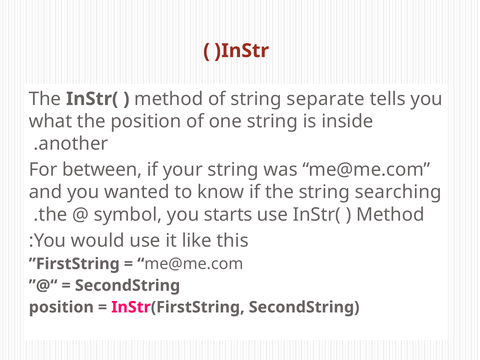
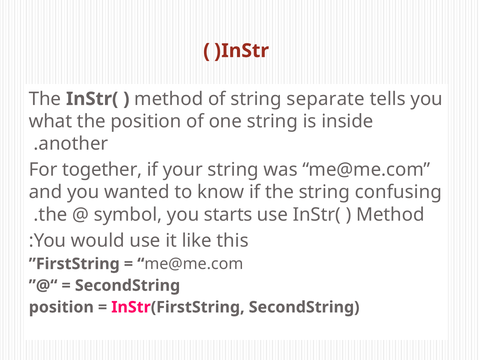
between: between -> together (102, 170)
searching: searching -> confusing (398, 192)
